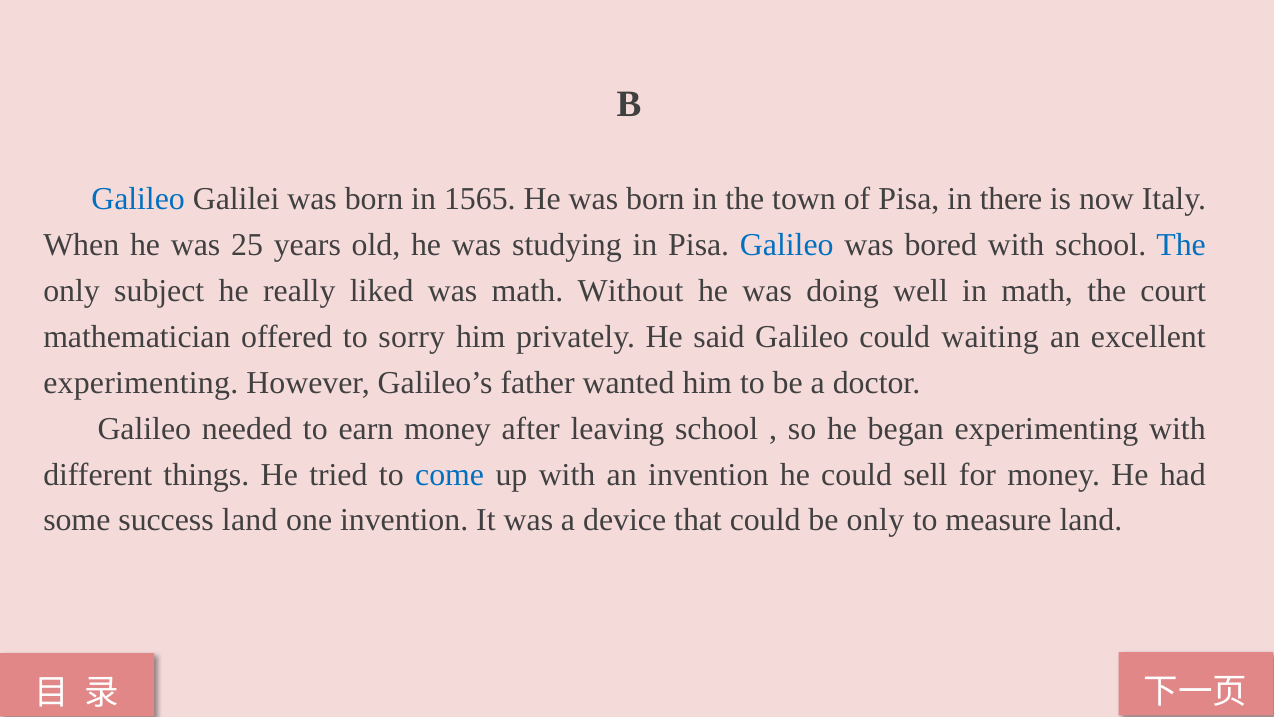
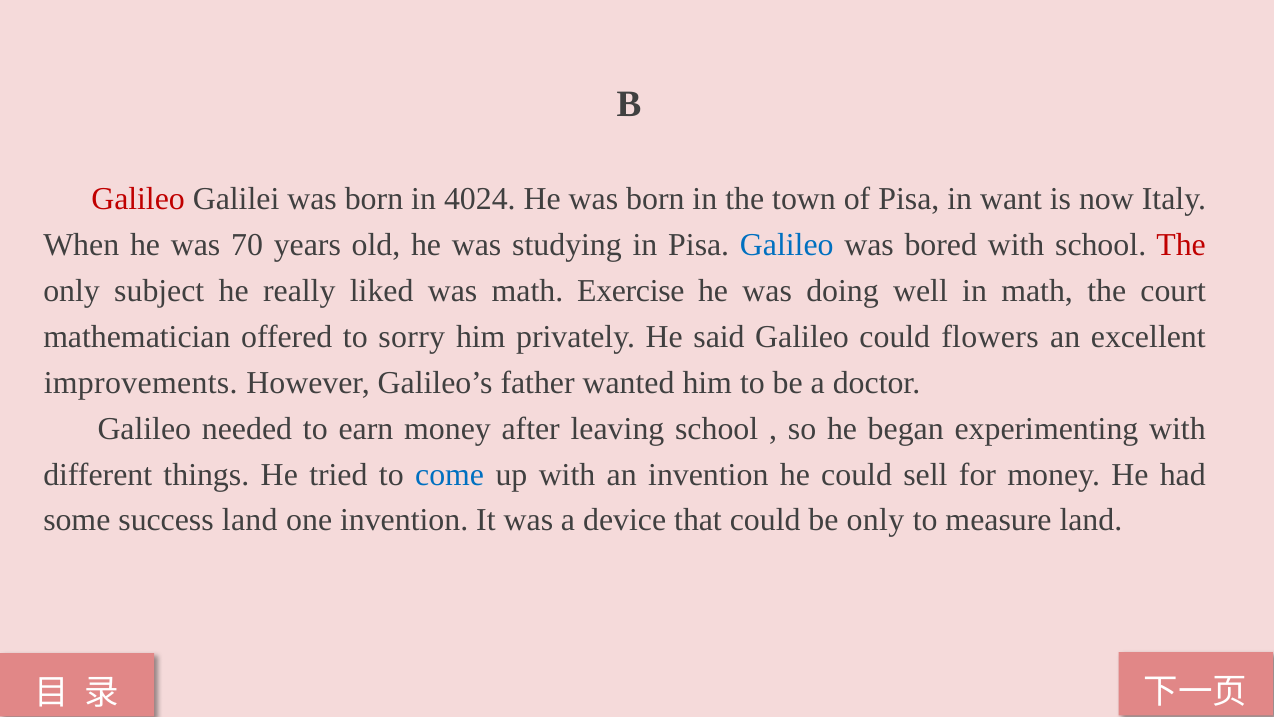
Galileo colour: blue -> red (138, 199)
1565: 1565 -> 4024 (480, 199)
there: there -> want (1011, 199)
25: 25 -> 70 (247, 245)
The colour: blue -> red (1181, 245)
Without: Without -> Exercise (631, 291)
waiting: waiting -> flowers (990, 337)
experimenting: experimenting -> improvements (141, 383)
